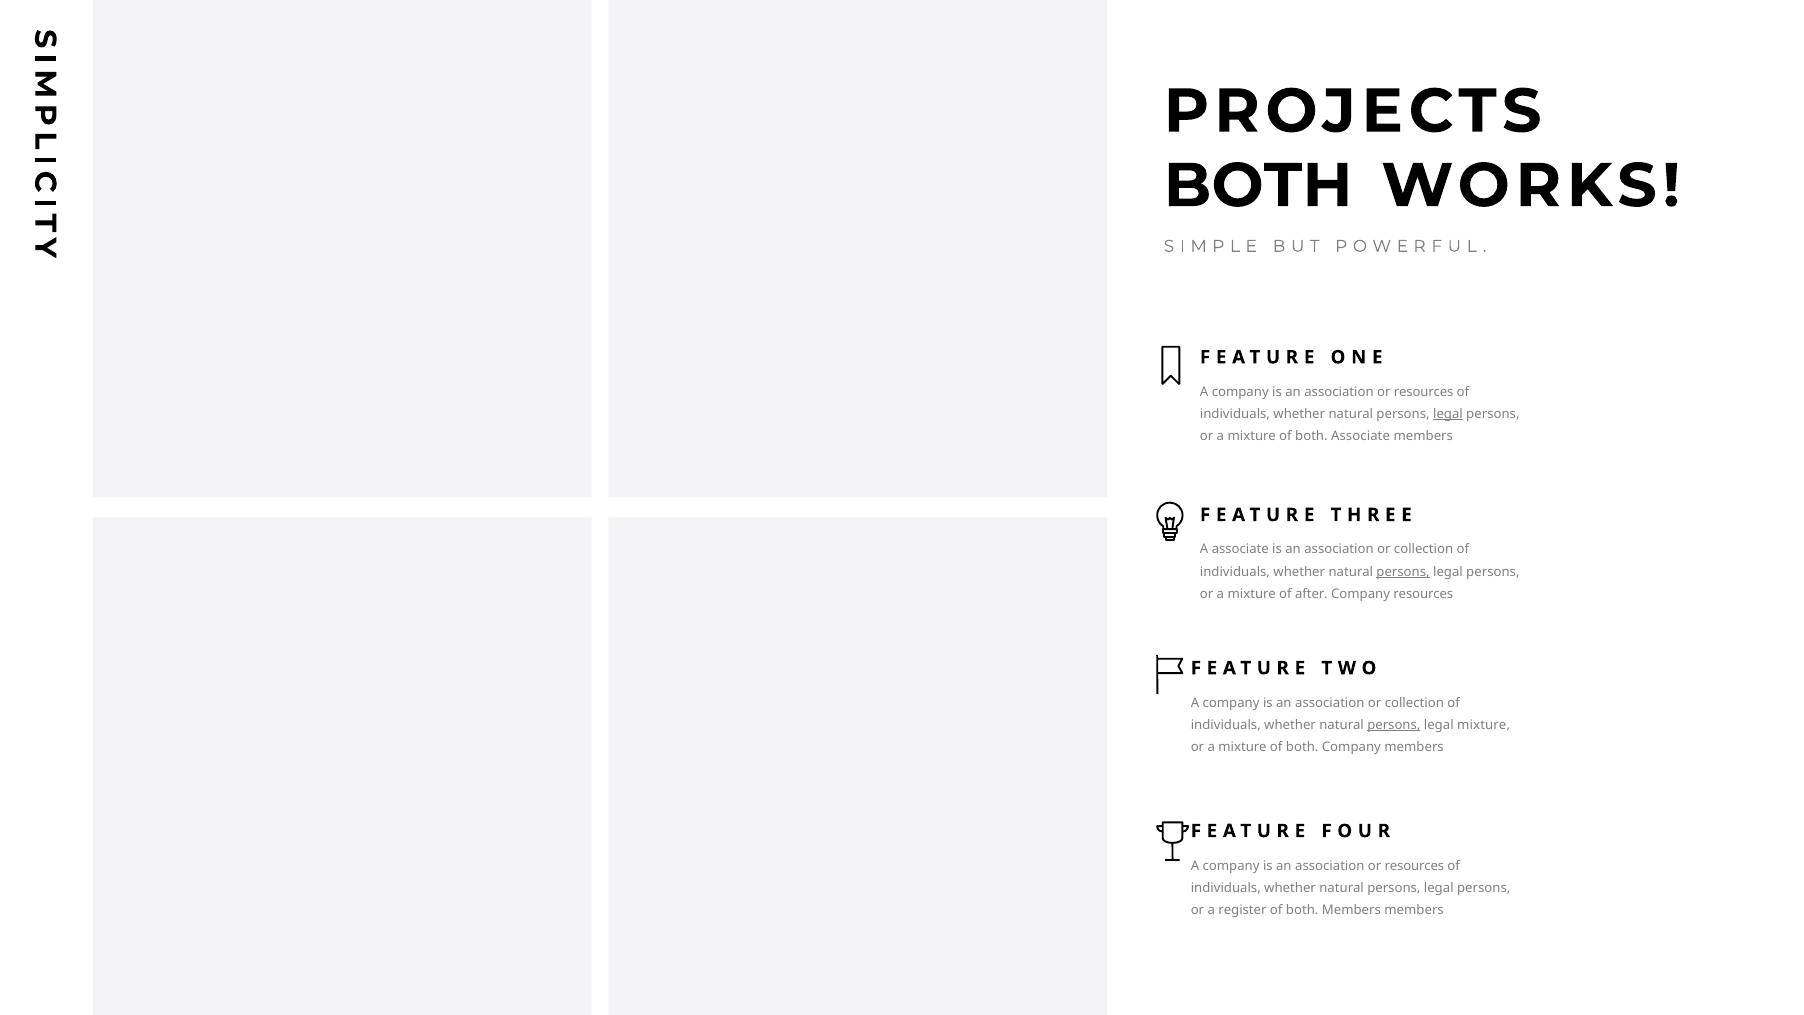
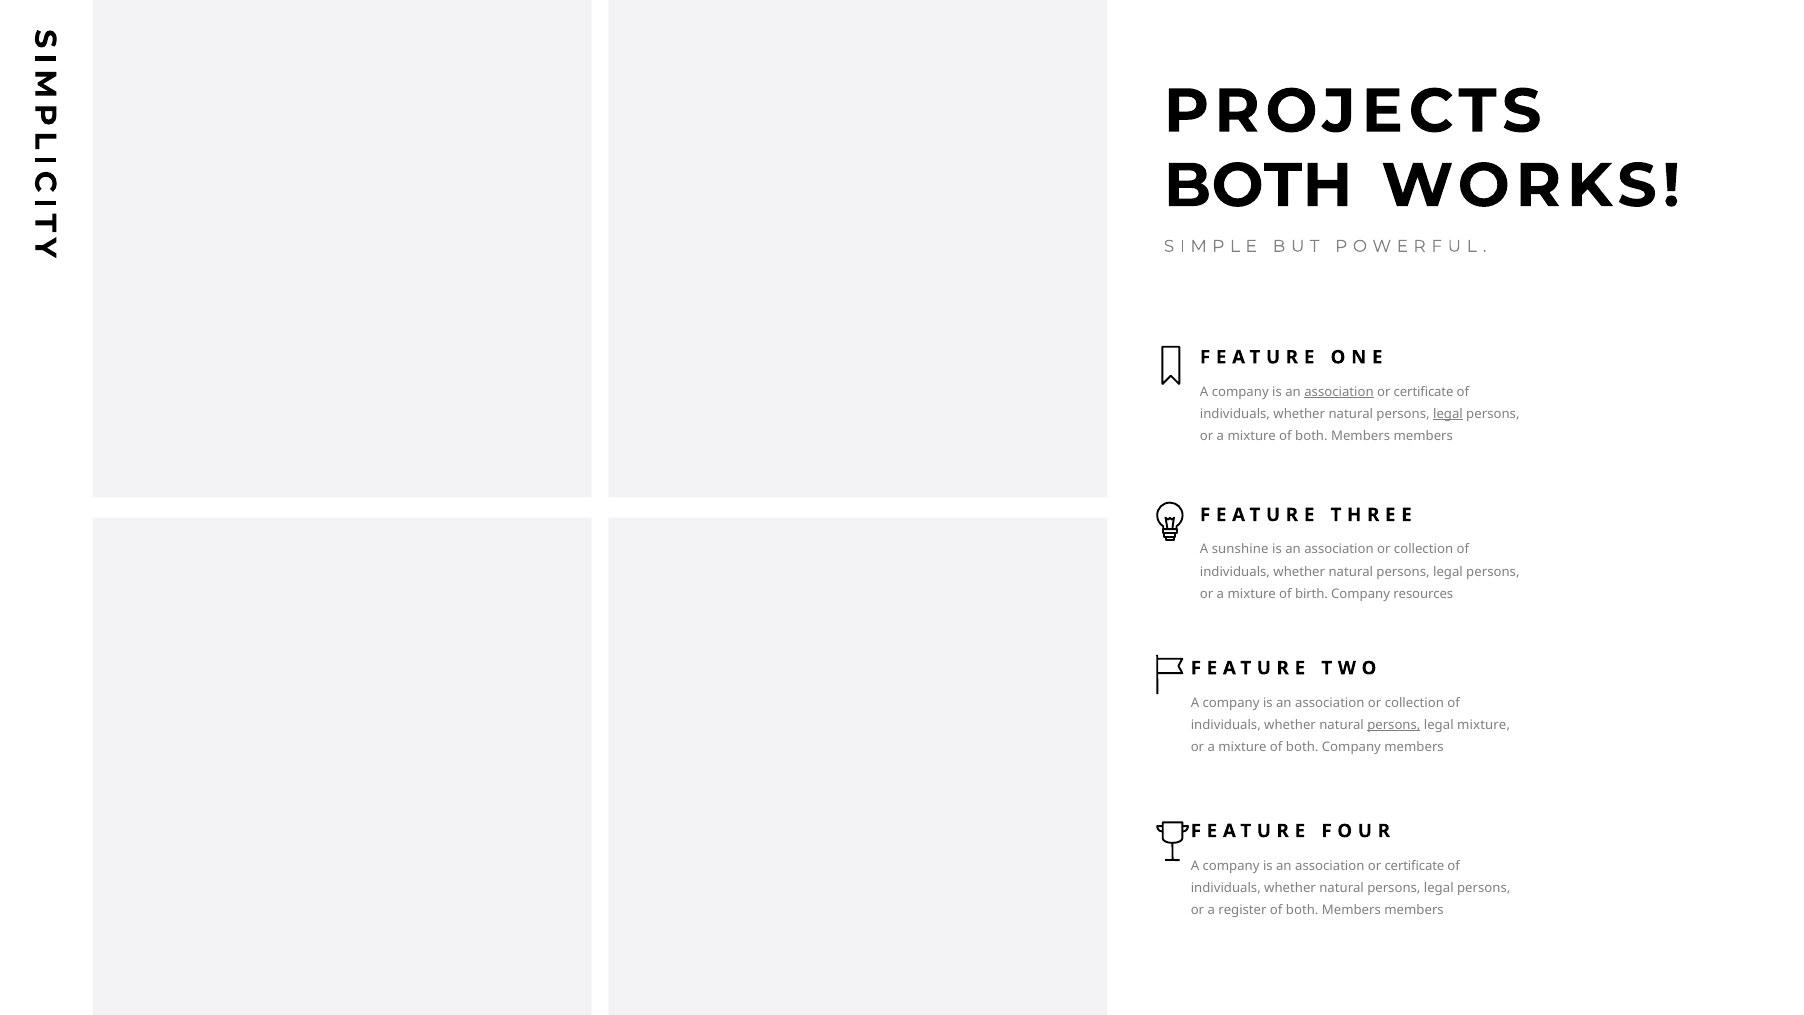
association underline: none -> present (1339, 392)
resources: resources -> certificate (1424, 392)
mixture of both Associate: Associate -> Members (1361, 436)
A associate: associate -> sunshine (1240, 550)
persons underline: present -> none (1403, 572)
after: after -> birth (1311, 594)
resources: resources -> certificate (1414, 866)
